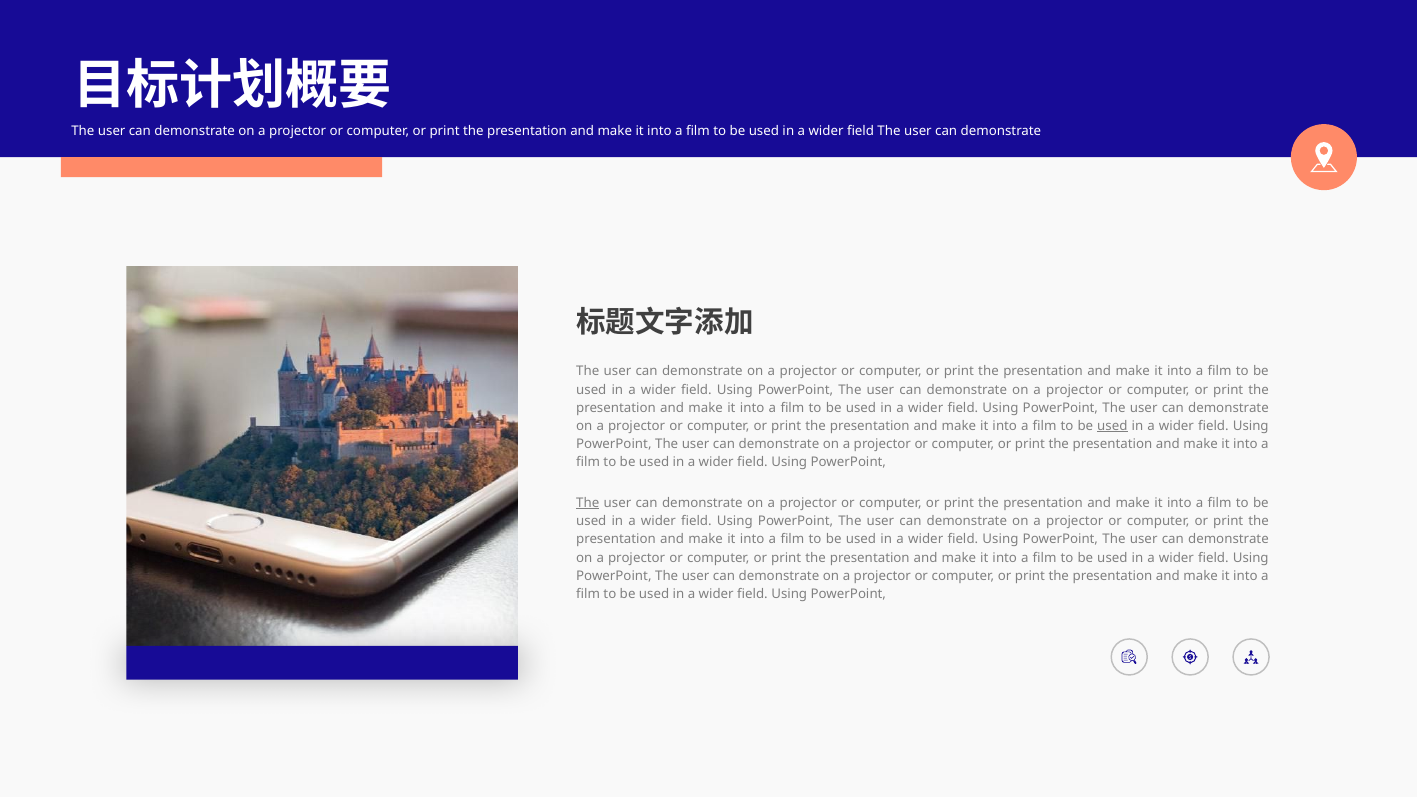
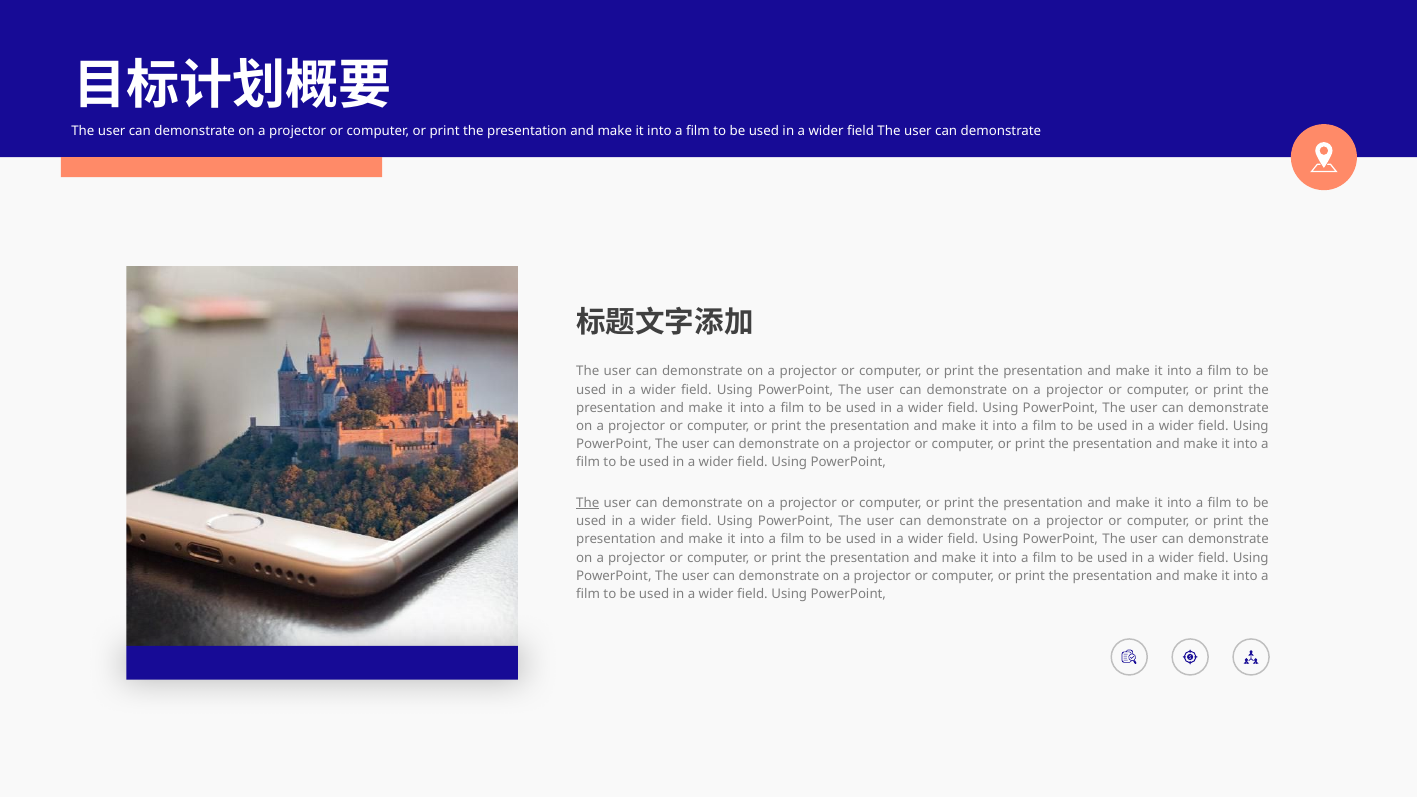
used underline: present -> none (1112, 426)
